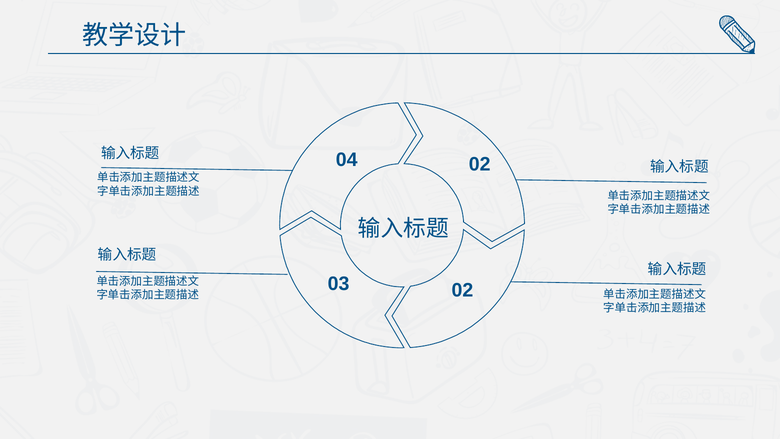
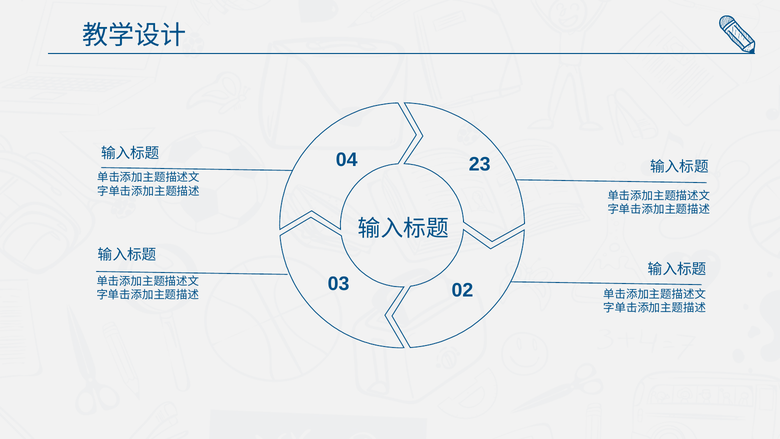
04 02: 02 -> 23 (480, 164)
